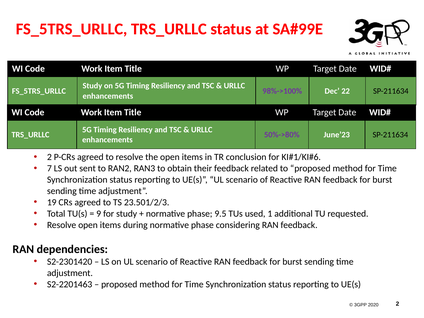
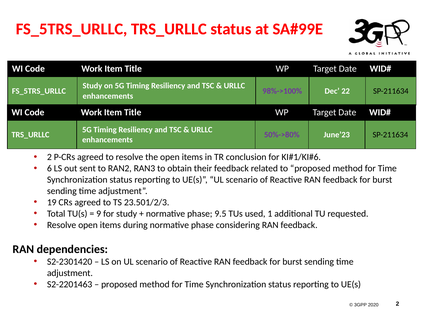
7: 7 -> 6 (49, 168)
